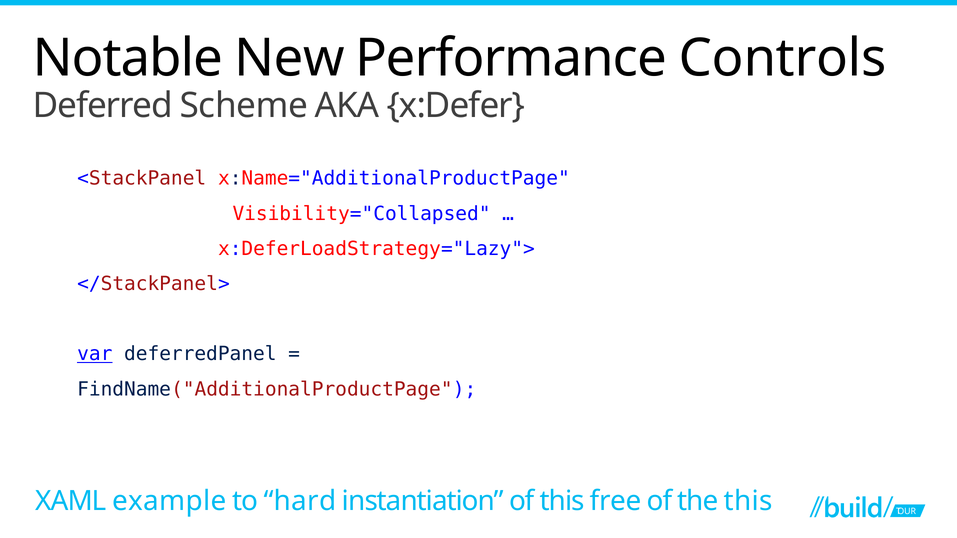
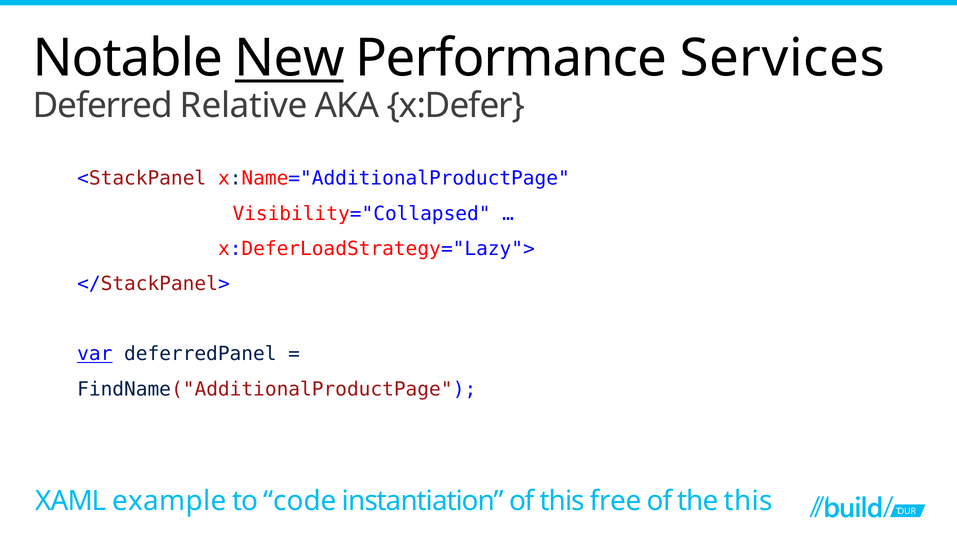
New underline: none -> present (289, 58)
Controls: Controls -> Services (782, 58)
Scheme: Scheme -> Relative (244, 106)
hard: hard -> code (300, 501)
